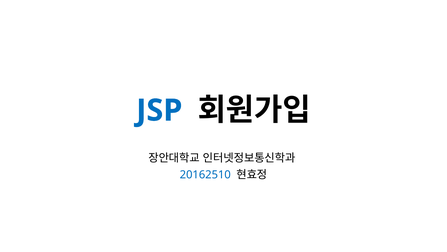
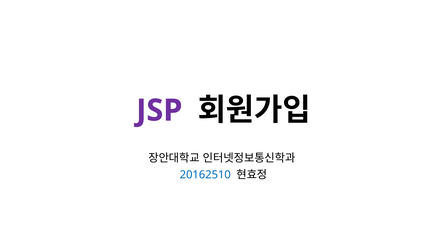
JSP colour: blue -> purple (159, 110)
